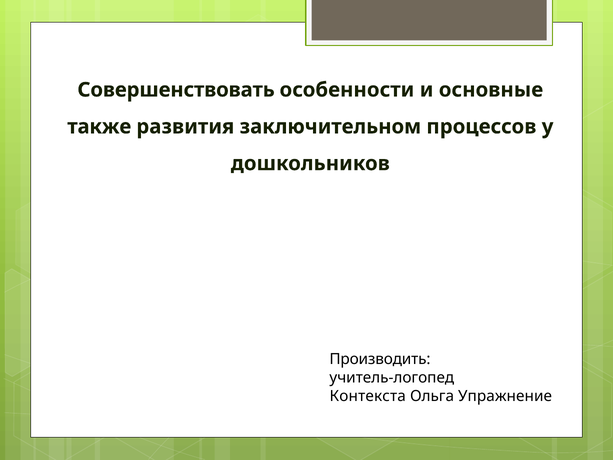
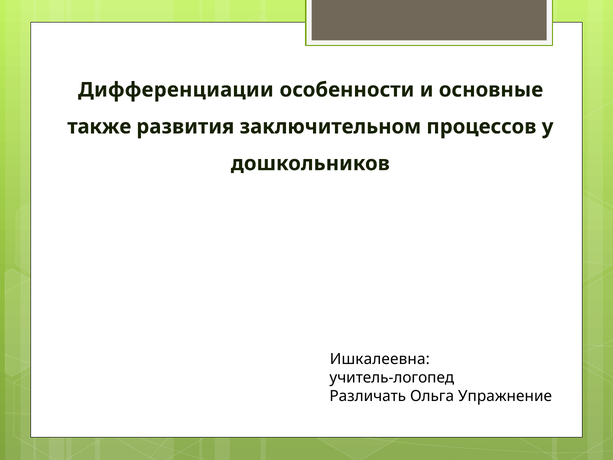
Совершенствовать: Совершенствовать -> Дифференциации (176, 90)
Производить: Производить -> Ишкалеевна (380, 359)
Контекста: Контекста -> Различать (368, 396)
